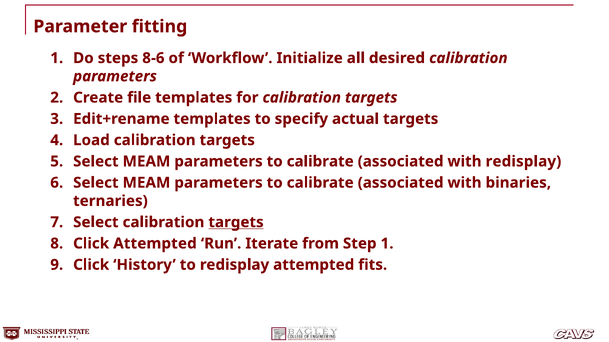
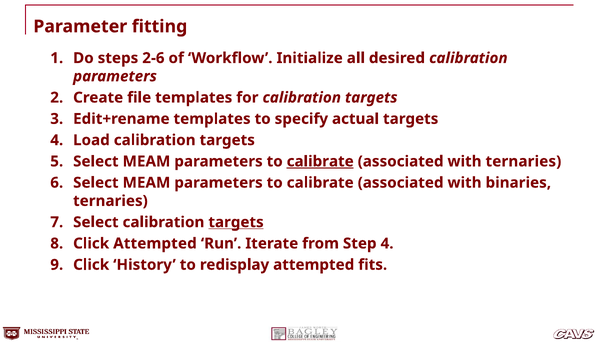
8-6: 8-6 -> 2-6 (153, 58)
calibrate underline: none -> present (320, 162)
with redisplay: redisplay -> ternaries (523, 162)
Step 1: 1 -> 4 (387, 244)
